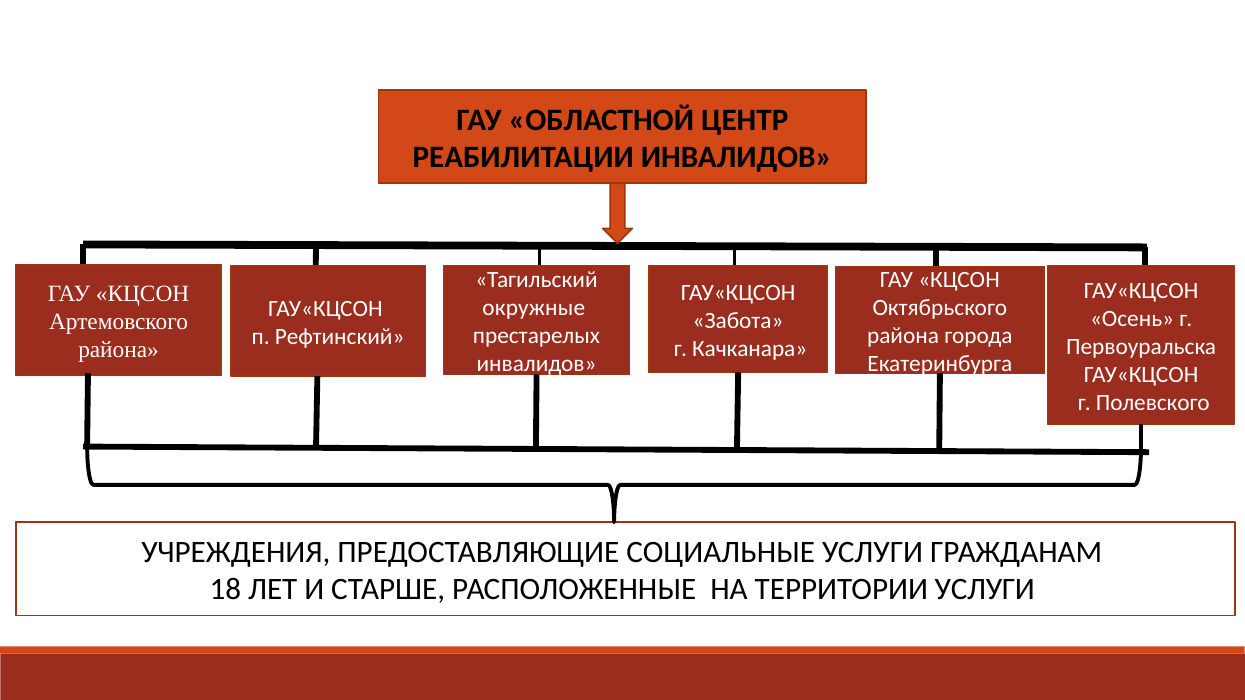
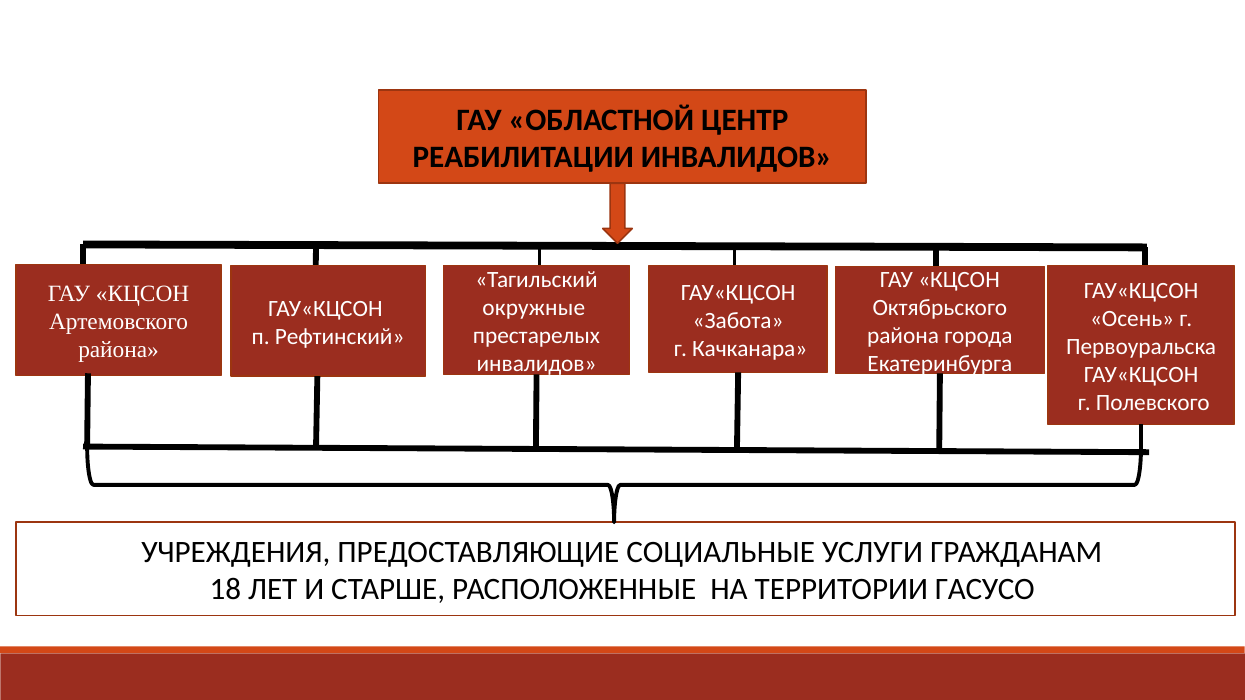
ТЕРРИТОРИИ УСЛУГИ: УСЛУГИ -> ГАСУСО (985, 590)
